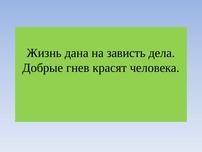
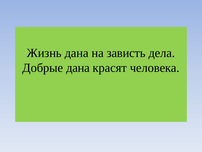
Добрые гнев: гнев -> дана (78, 68)
